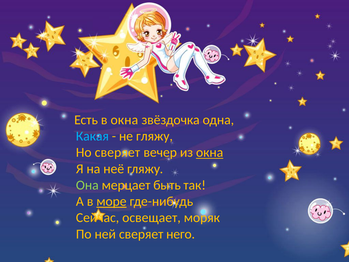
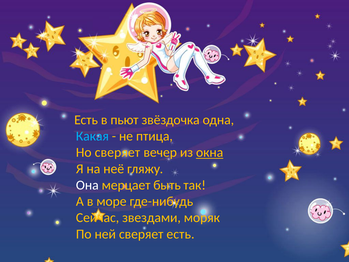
в окна: окна -> пьют (125, 120)
не гляжу: гляжу -> птица (154, 136)
Она colour: light green -> white (87, 185)
море underline: present -> none (111, 201)
освещает: освещает -> звездами (152, 218)
сверяет него: него -> есть (180, 234)
